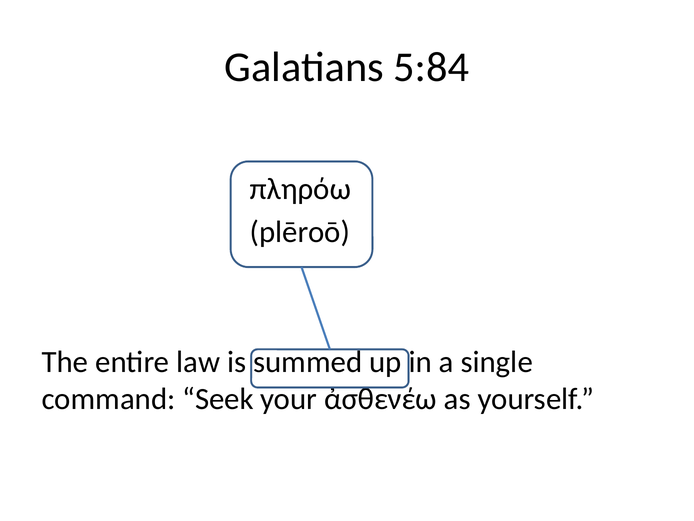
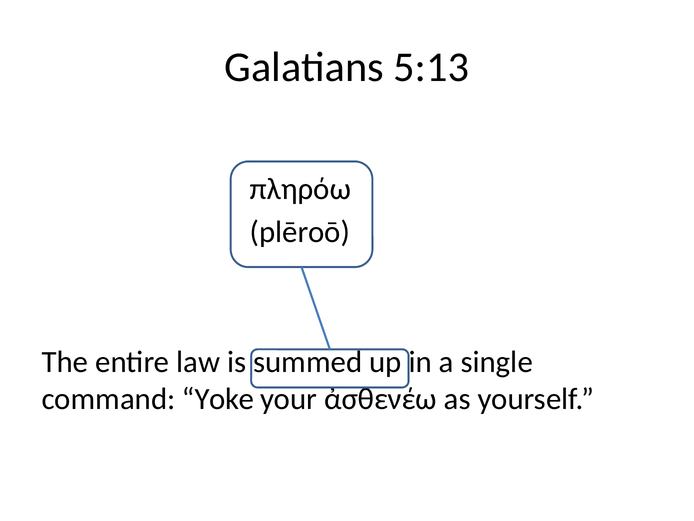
5:84: 5:84 -> 5:13 (431, 67)
Seek: Seek -> Yoke (218, 399)
